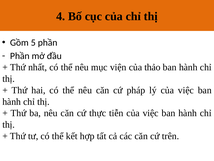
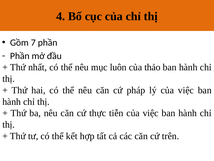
5: 5 -> 7 (33, 42)
viện: viện -> luôn (118, 67)
